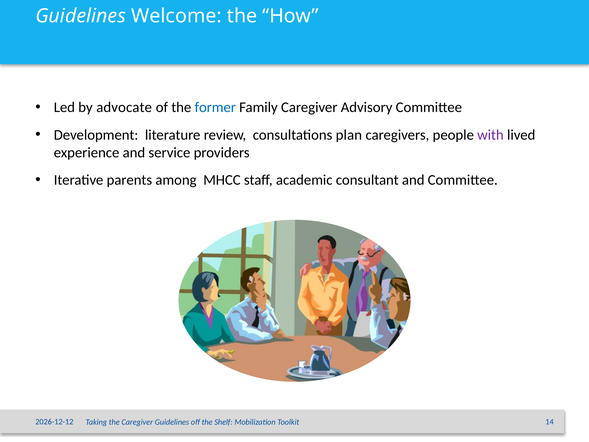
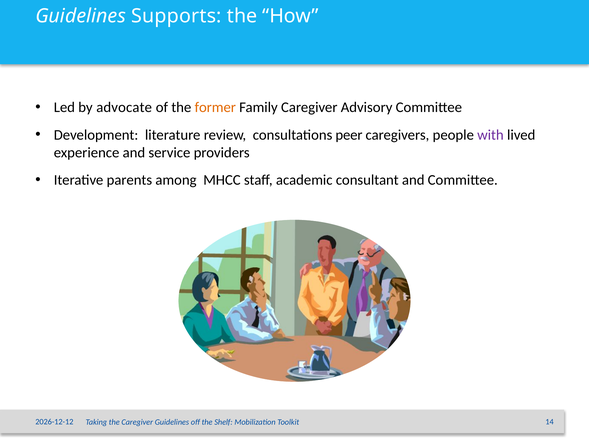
Welcome: Welcome -> Supports (176, 16)
former colour: blue -> orange (215, 107)
plan: plan -> peer (349, 135)
